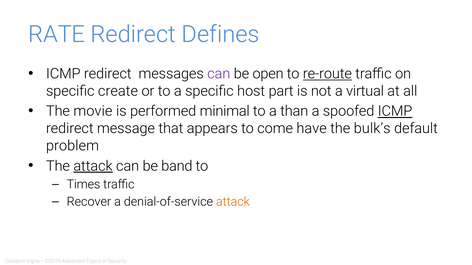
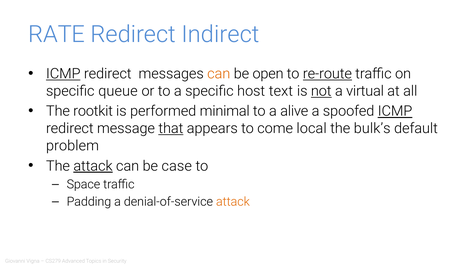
Defines: Defines -> Indirect (221, 34)
ICMP underline: none -> present (63, 74)
can colour: purple -> orange (219, 74)
create: create -> queue (118, 91)
part: part -> text (281, 91)
not underline: none -> present (321, 91)
movie: movie -> rootkit (93, 111)
than: than -> alive (294, 111)
that underline: none -> present (171, 129)
have: have -> local (312, 129)
band: band -> case (177, 166)
Times: Times -> Space (83, 185)
Recover: Recover -> Padding (89, 202)
